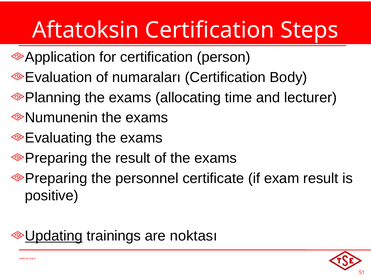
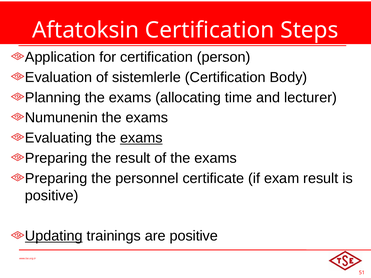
numaraları: numaraları -> sistemlerle (147, 77)
exams underline: none -> present (141, 138)
are noktası: noktası -> positive (194, 236)
